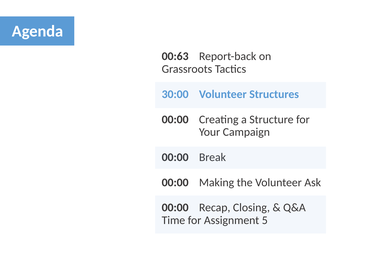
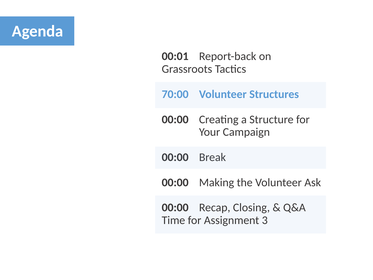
00:63: 00:63 -> 00:01 (175, 56)
30:00: 30:00 -> 70:00 (175, 94)
5: 5 -> 3 (265, 220)
